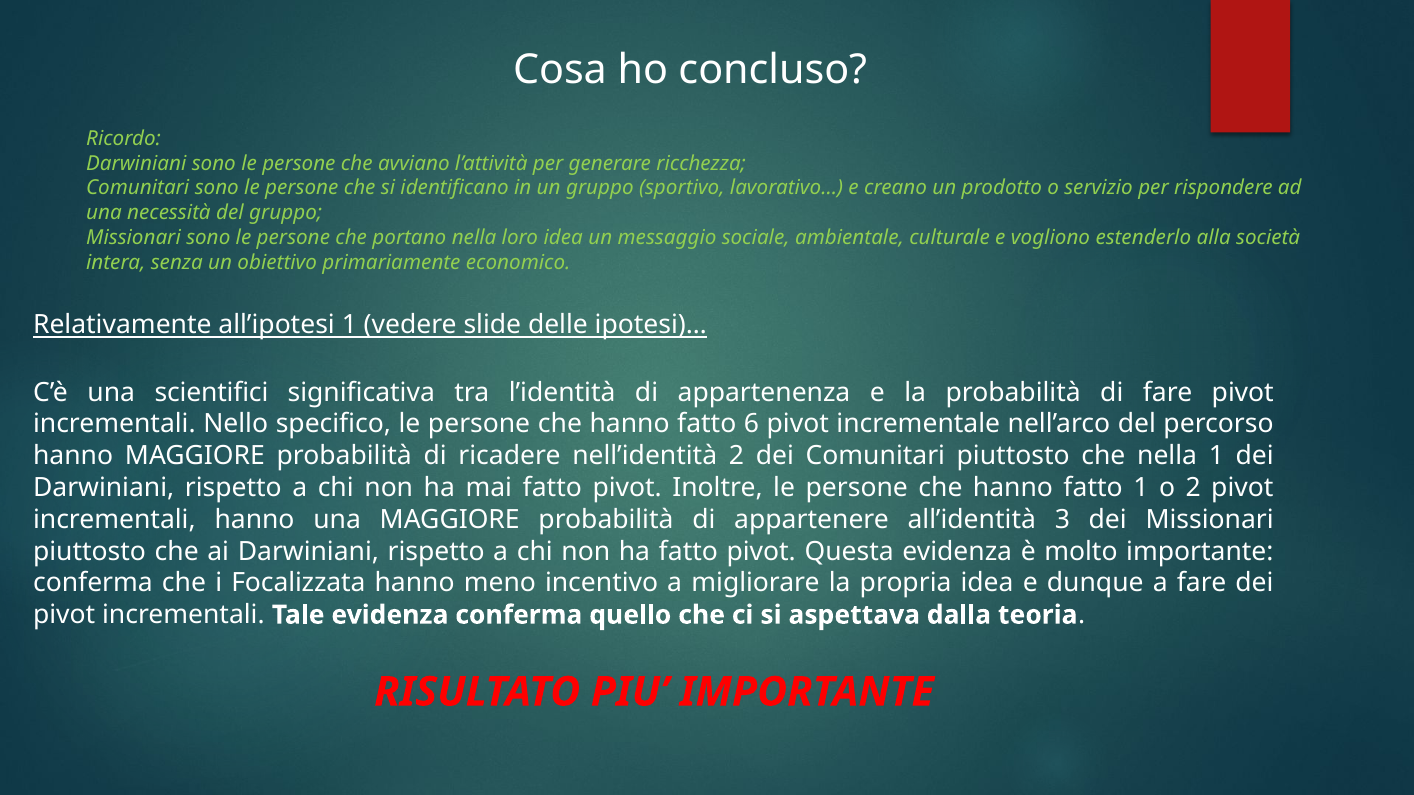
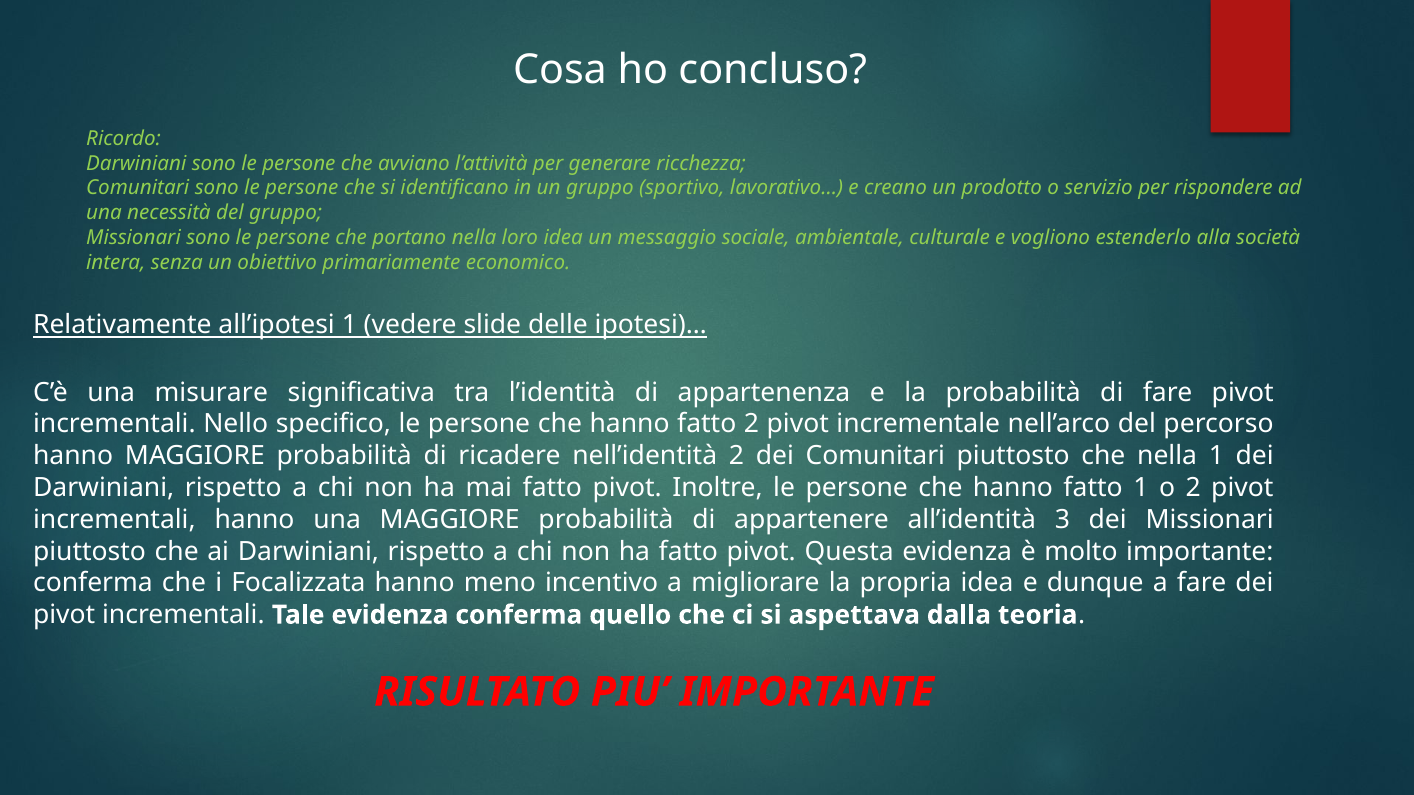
scientifici: scientifici -> misurare (211, 392)
fatto 6: 6 -> 2 (751, 424)
